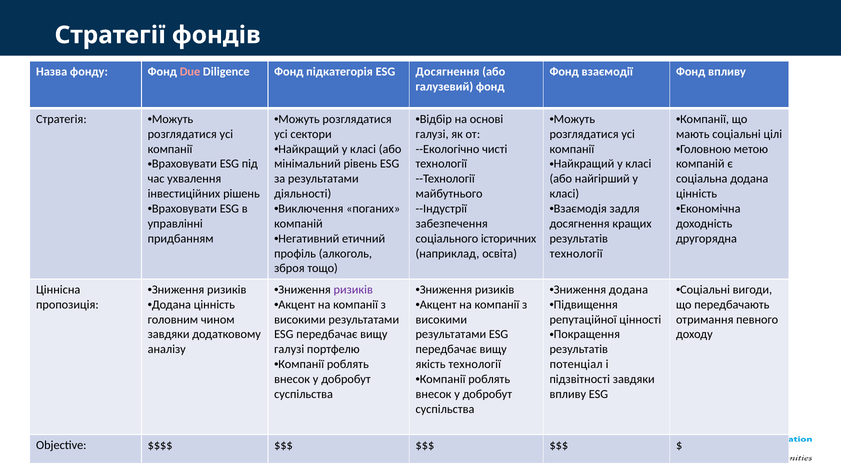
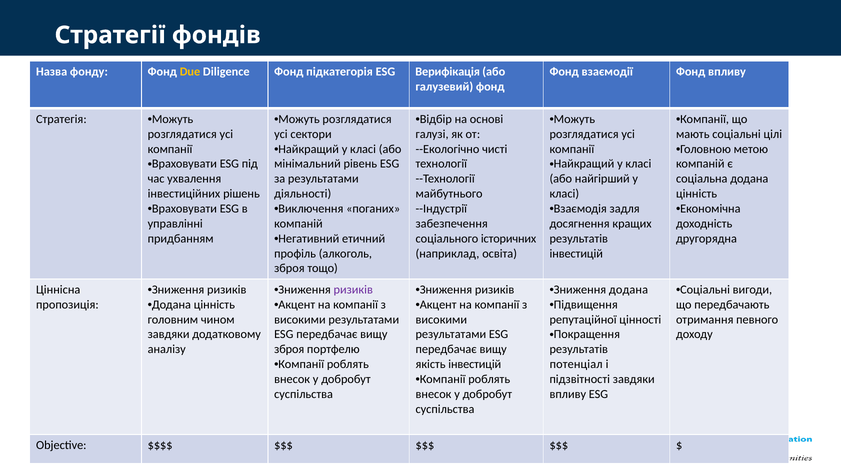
Due colour: pink -> yellow (190, 72)
ESG Досягнення: Досягнення -> Верифікація (448, 72)
технології: технології -> інвестицій (576, 254)
галузі: галузі -> зброя (289, 349)
якість технології: технології -> інвестицій (475, 364)
